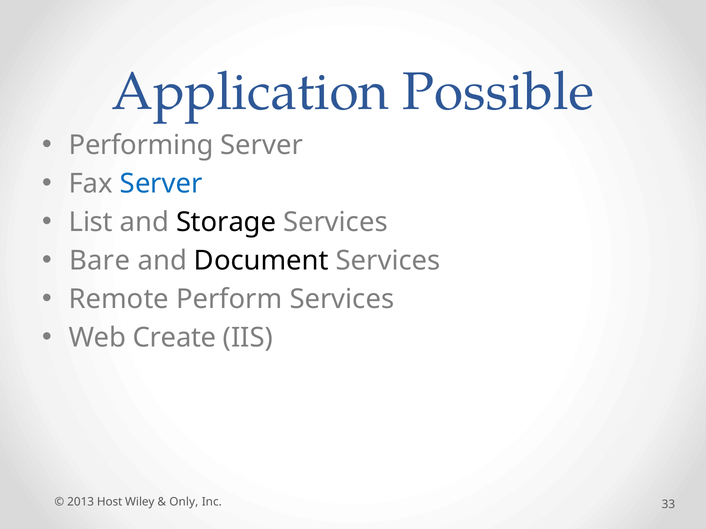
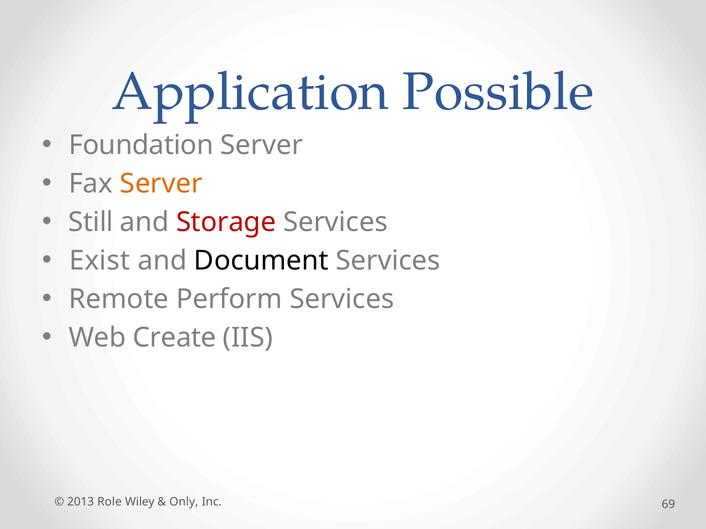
Performing: Performing -> Foundation (141, 145)
Server colour: blue -> orange (161, 184)
List: List -> Still (91, 222)
Storage colour: black -> red (226, 222)
Bare: Bare -> Exist (100, 261)
Host: Host -> Role (110, 502)
33: 33 -> 69 (668, 505)
